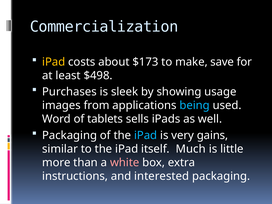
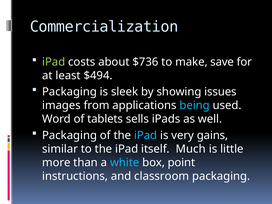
iPad colour: yellow -> light green (54, 62)
$173: $173 -> $736 (145, 62)
$498: $498 -> $494 (98, 76)
Purchases: Purchases -> Packaging (69, 92)
usage: usage -> issues (220, 92)
white colour: pink -> light blue (125, 162)
extra: extra -> point (181, 162)
interested: interested -> classroom (162, 176)
